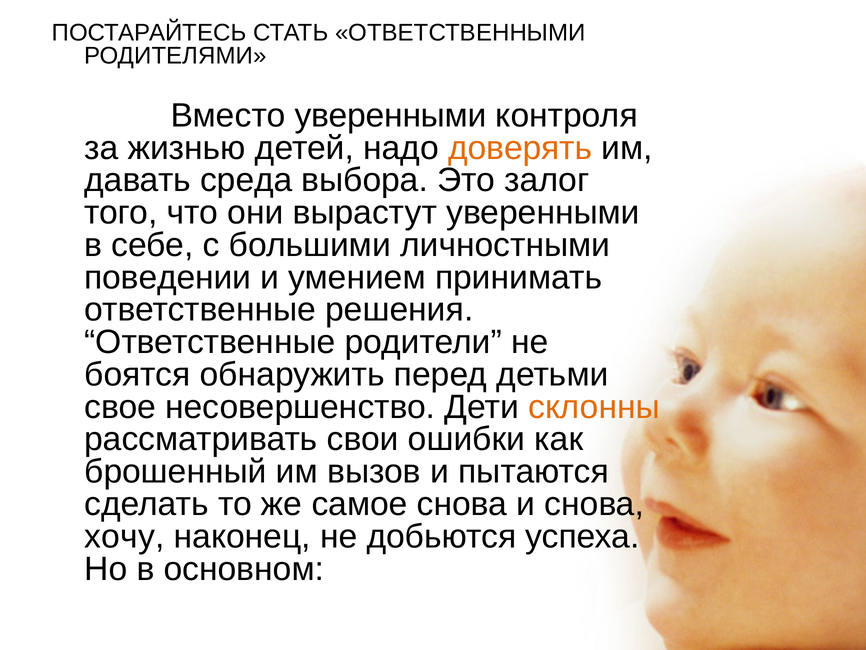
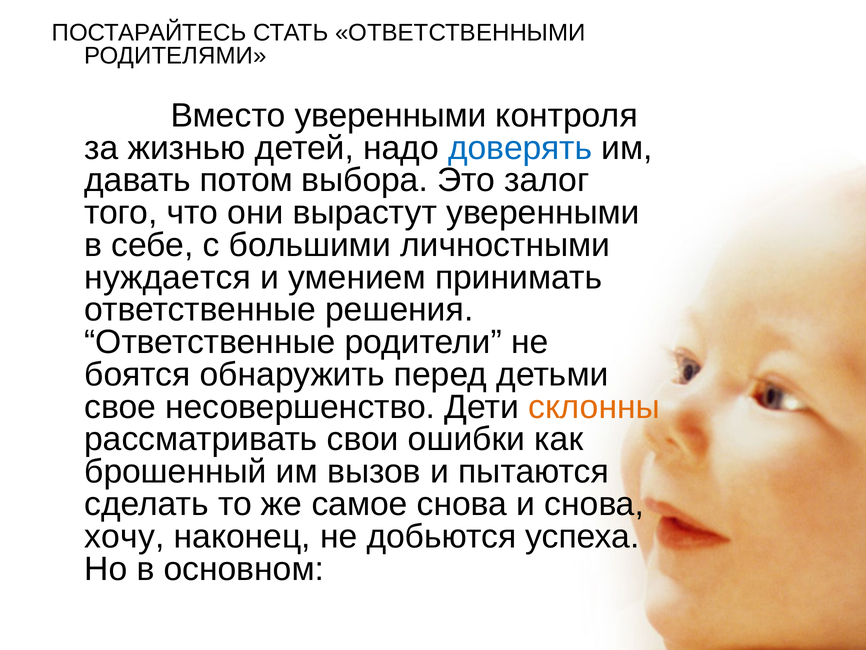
доверять colour: orange -> blue (520, 148)
среда: среда -> потом (246, 180)
поведении: поведении -> нуждается (168, 277)
